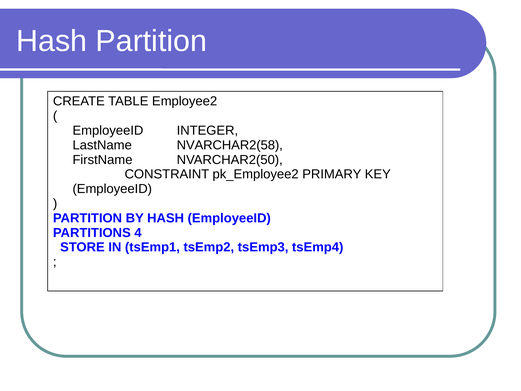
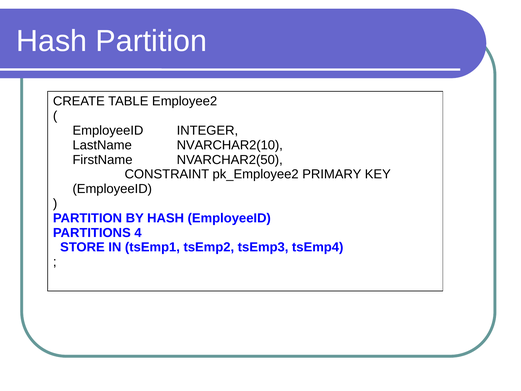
NVARCHAR2(58: NVARCHAR2(58 -> NVARCHAR2(10 (230, 145)
